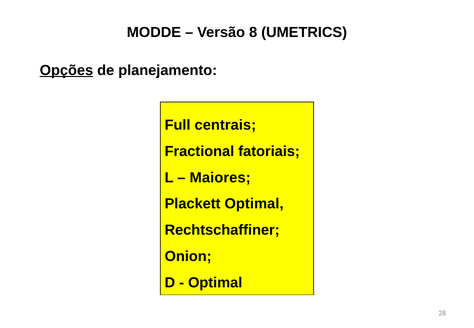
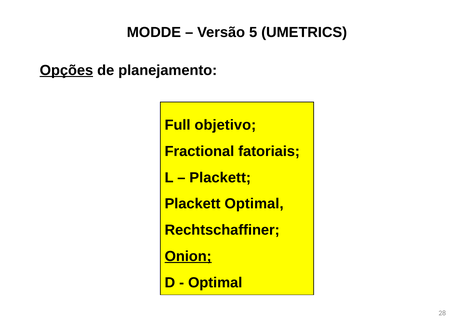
8: 8 -> 5 (253, 32)
centrais: centrais -> objetivo (225, 125)
Maiores: Maiores -> Plackett (220, 178)
Onion underline: none -> present (188, 256)
